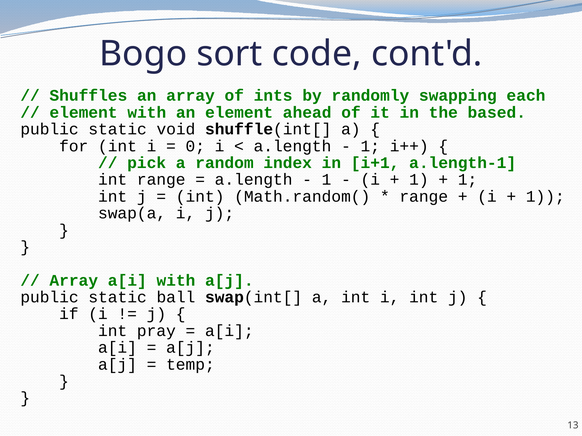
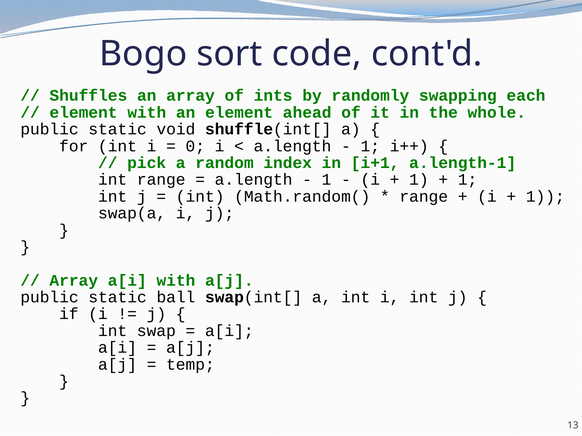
based: based -> whole (497, 113)
pray: pray -> swap (156, 331)
